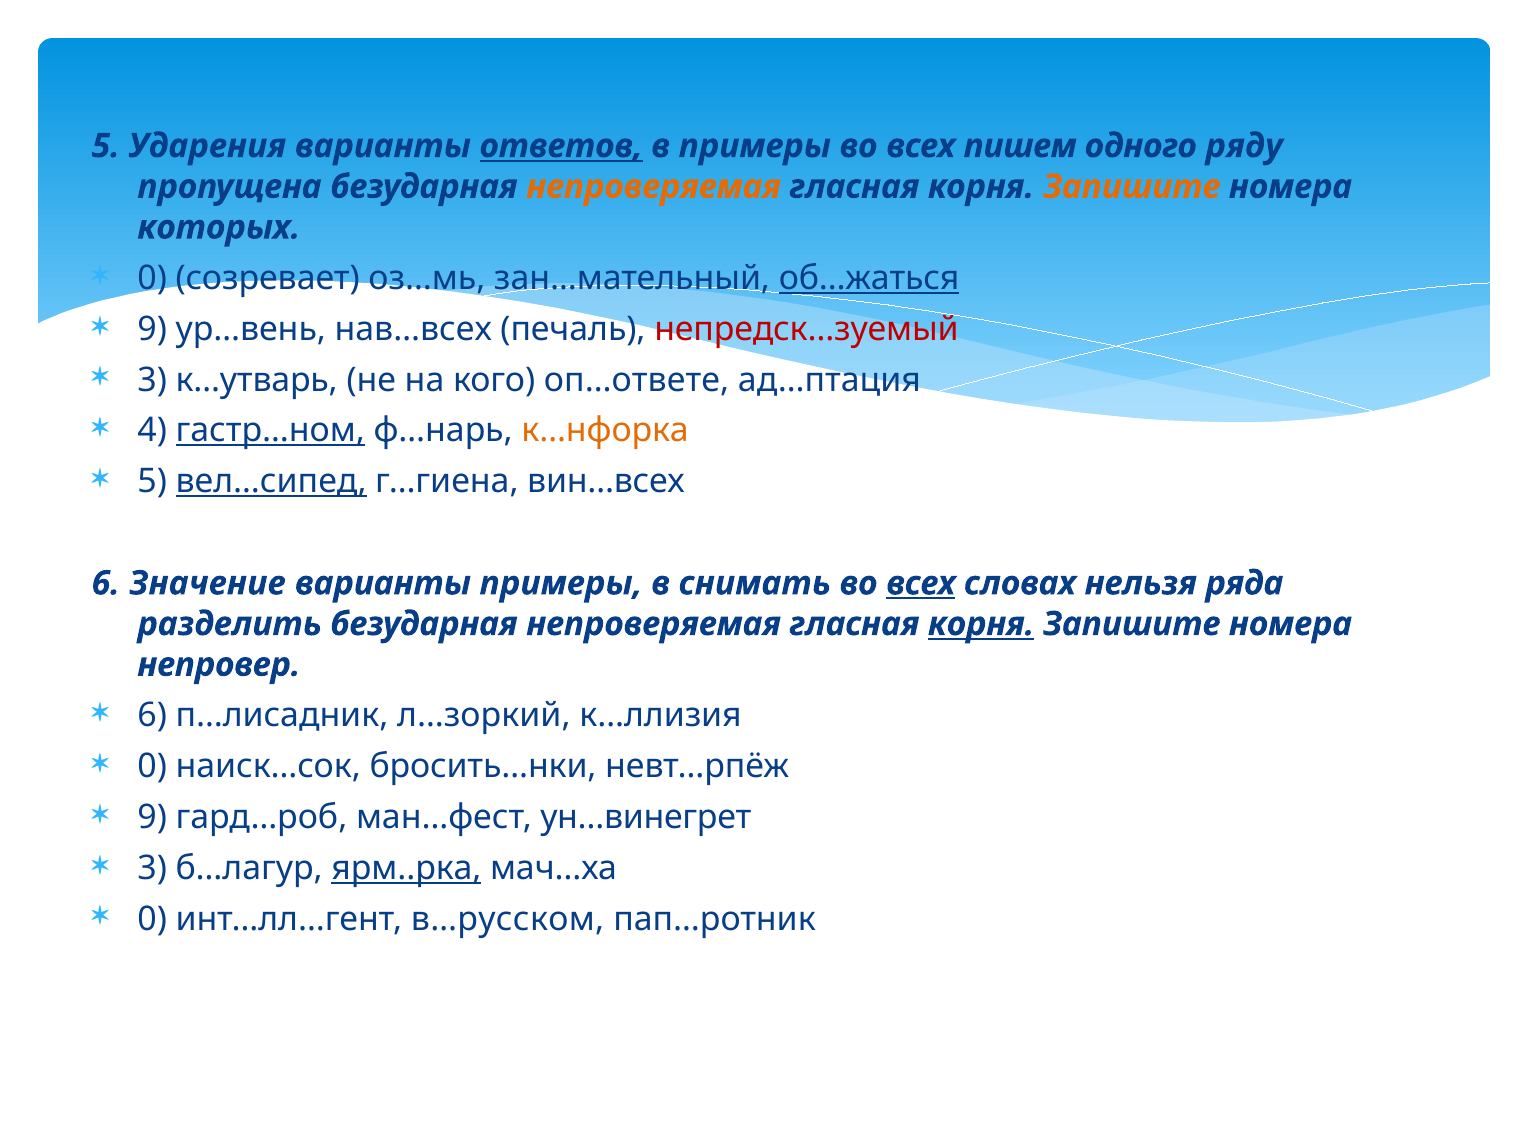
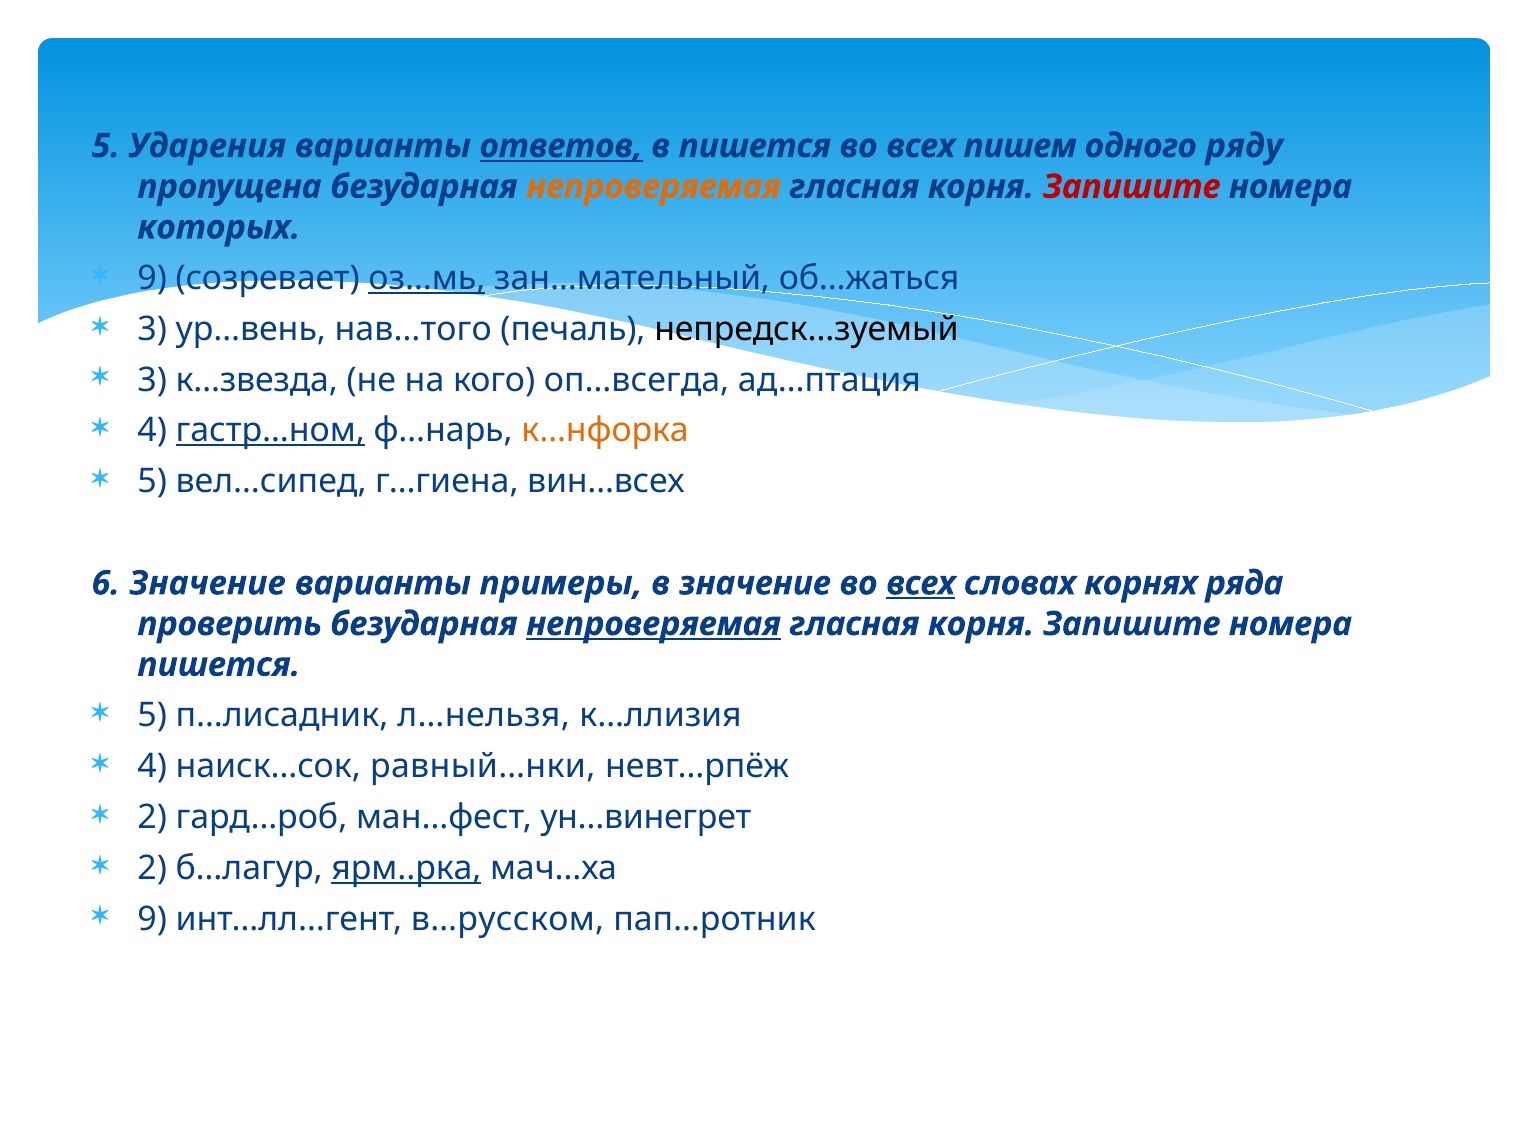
в примеры: примеры -> пишется (755, 146)
Запишите colour: orange -> red (1132, 187)
0: 0 -> 9 (152, 278)
оз…мь underline: none -> present (427, 278)
об…жаться underline: present -> none (869, 278)
9: 9 -> 3 (152, 329)
нав…всех: нав…всех -> нав…того (413, 329)
непредск…зуемый colour: red -> black (806, 329)
к…утварь: к…утварь -> к…звезда (257, 380)
оп…ответе: оп…ответе -> оп…всегда (637, 380)
вел…сипед underline: present -> none (271, 482)
в снимать: снимать -> значение (755, 583)
нельзя: нельзя -> корнях (1141, 583)
разделить: разделить -> проверить (230, 624)
непроверяемая underline: none -> present (654, 624)
корня underline: present -> none (981, 624)
непровер: непровер -> пишется (219, 665)
6: 6 -> 5 (152, 716)
л…зоркий: л…зоркий -> л…нельзя (484, 716)
0: 0 -> 4 (152, 767)
бросить…нки: бросить…нки -> равный…нки (483, 767)
9: 9 -> 2 (152, 817)
3: 3 -> 2 (152, 868)
0: 0 -> 9 (152, 919)
